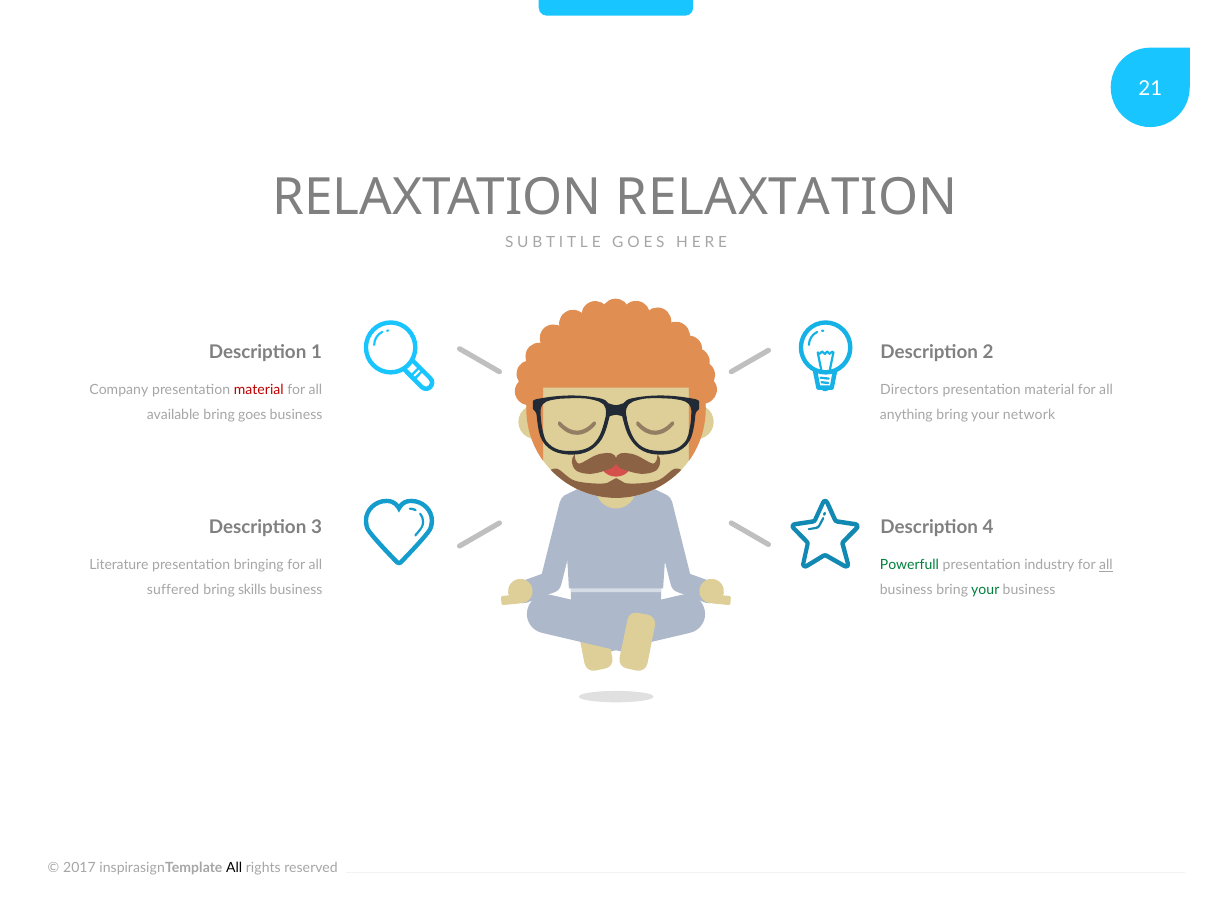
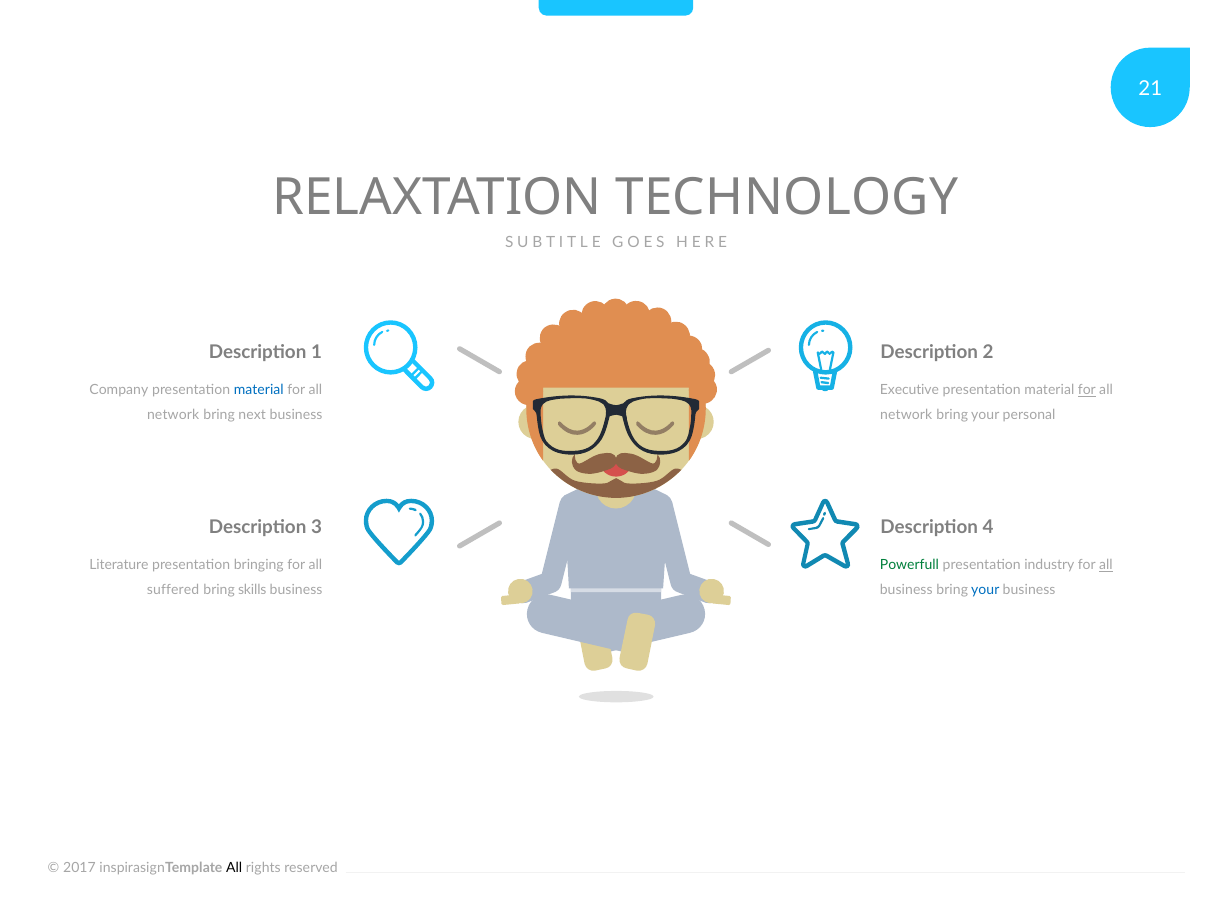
RELAXTATION RELAXTATION: RELAXTATION -> TECHNOLOGY (787, 198)
material colour: red -> blue (259, 390)
Directors: Directors -> Executive (909, 390)
for underline: none -> present (1087, 390)
available: available -> network (173, 415)
goes: goes -> next (252, 415)
anything: anything -> network (906, 415)
network: network -> personal (1029, 415)
your colour: green -> blue (985, 590)
